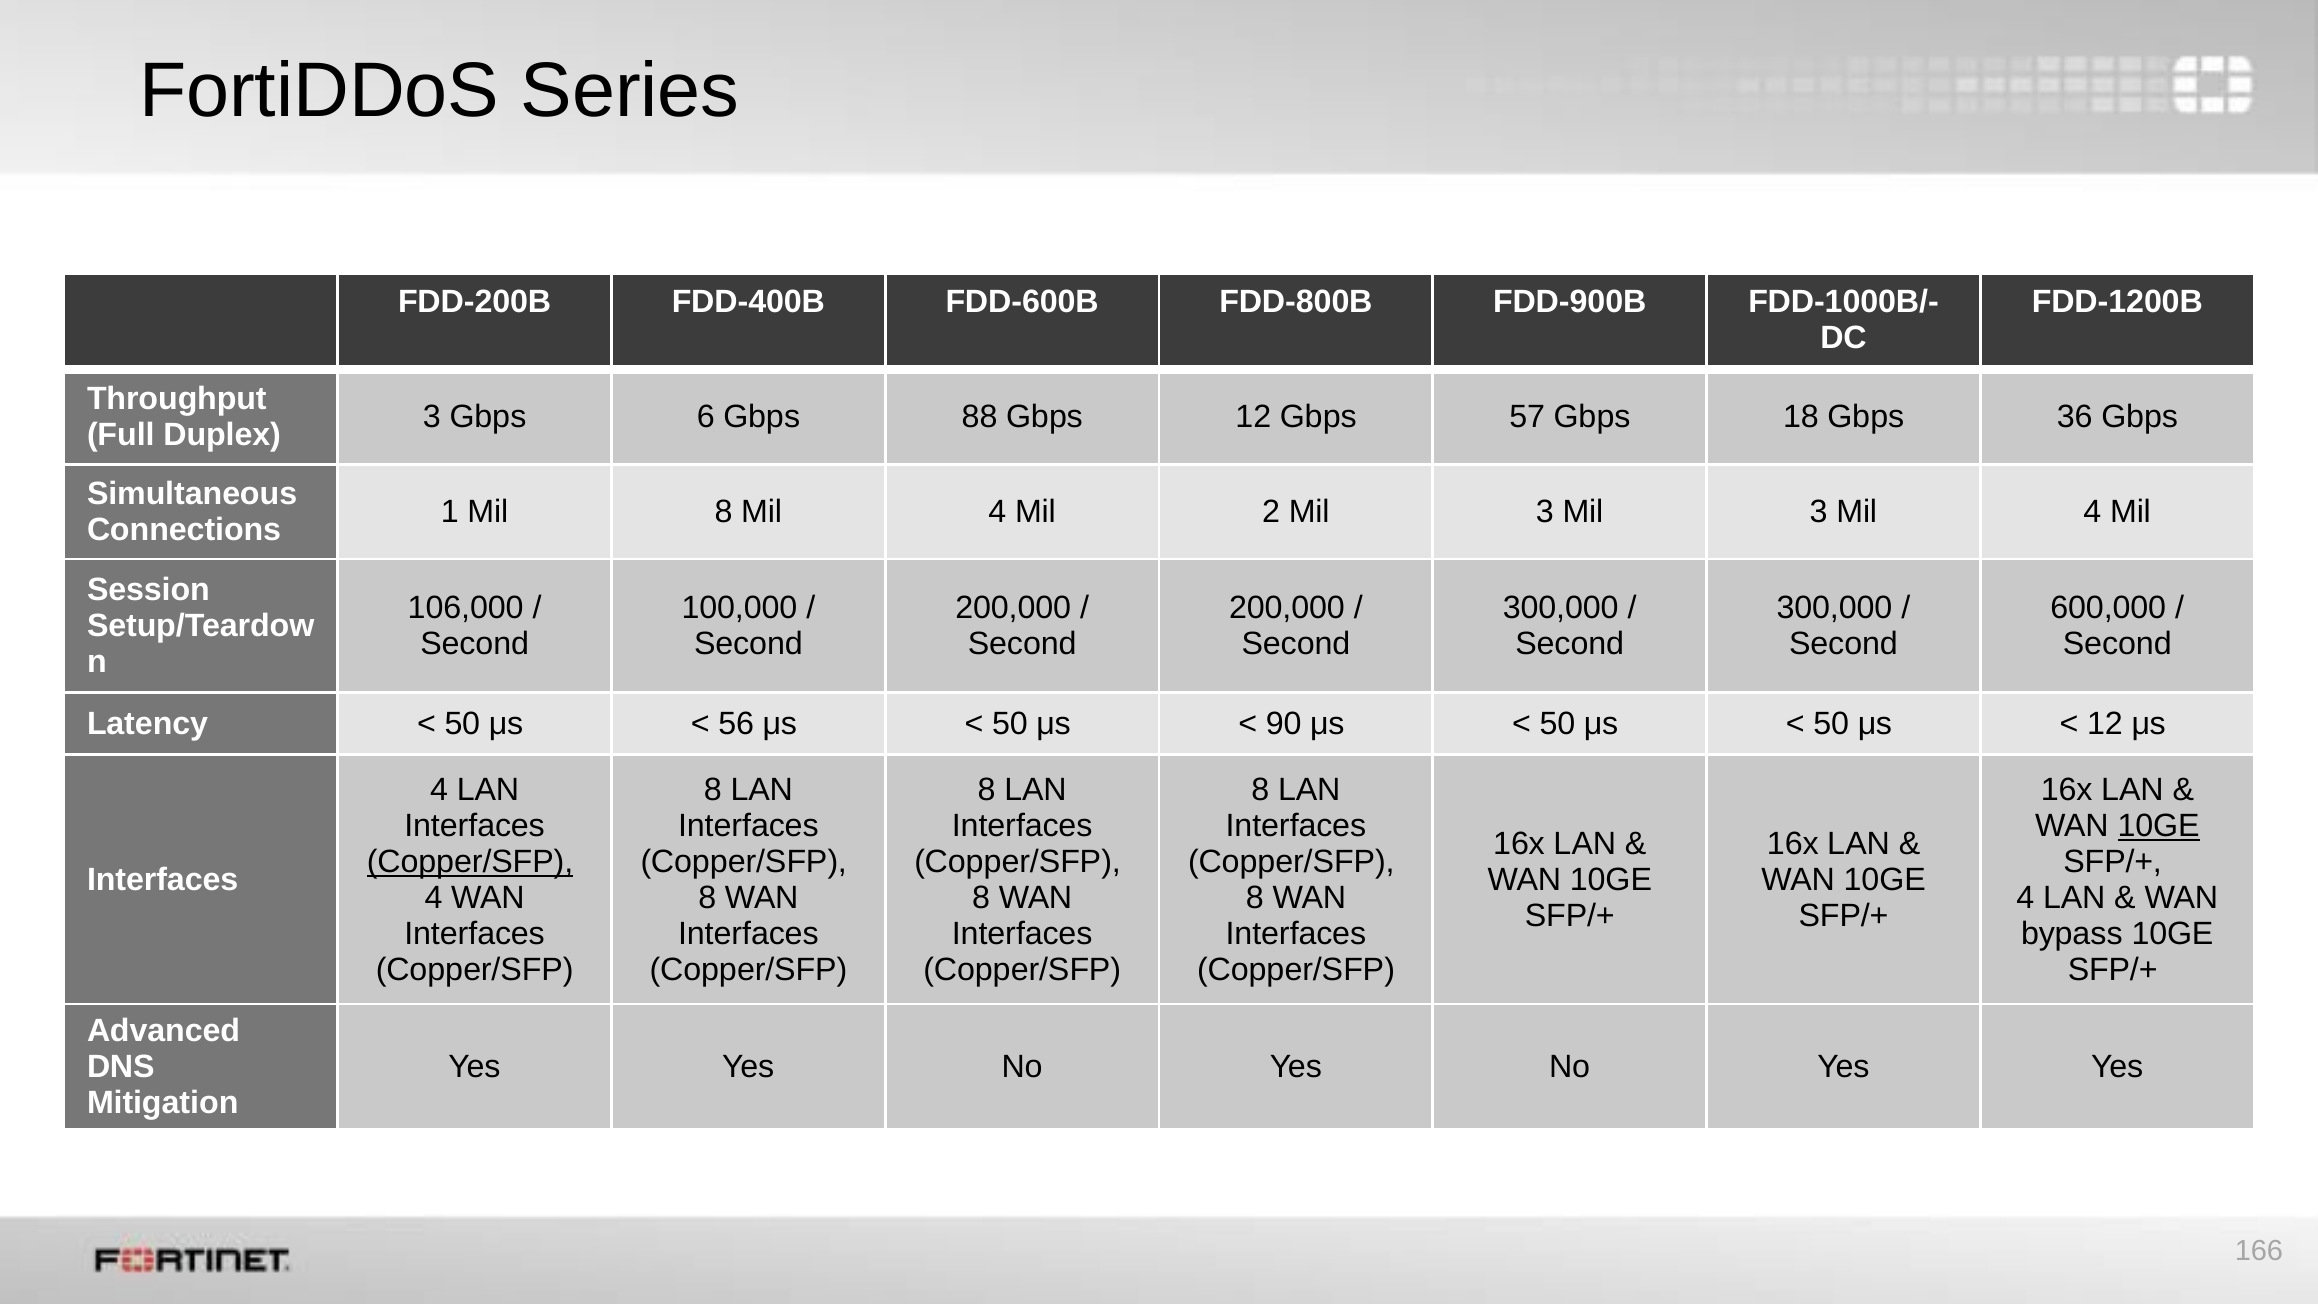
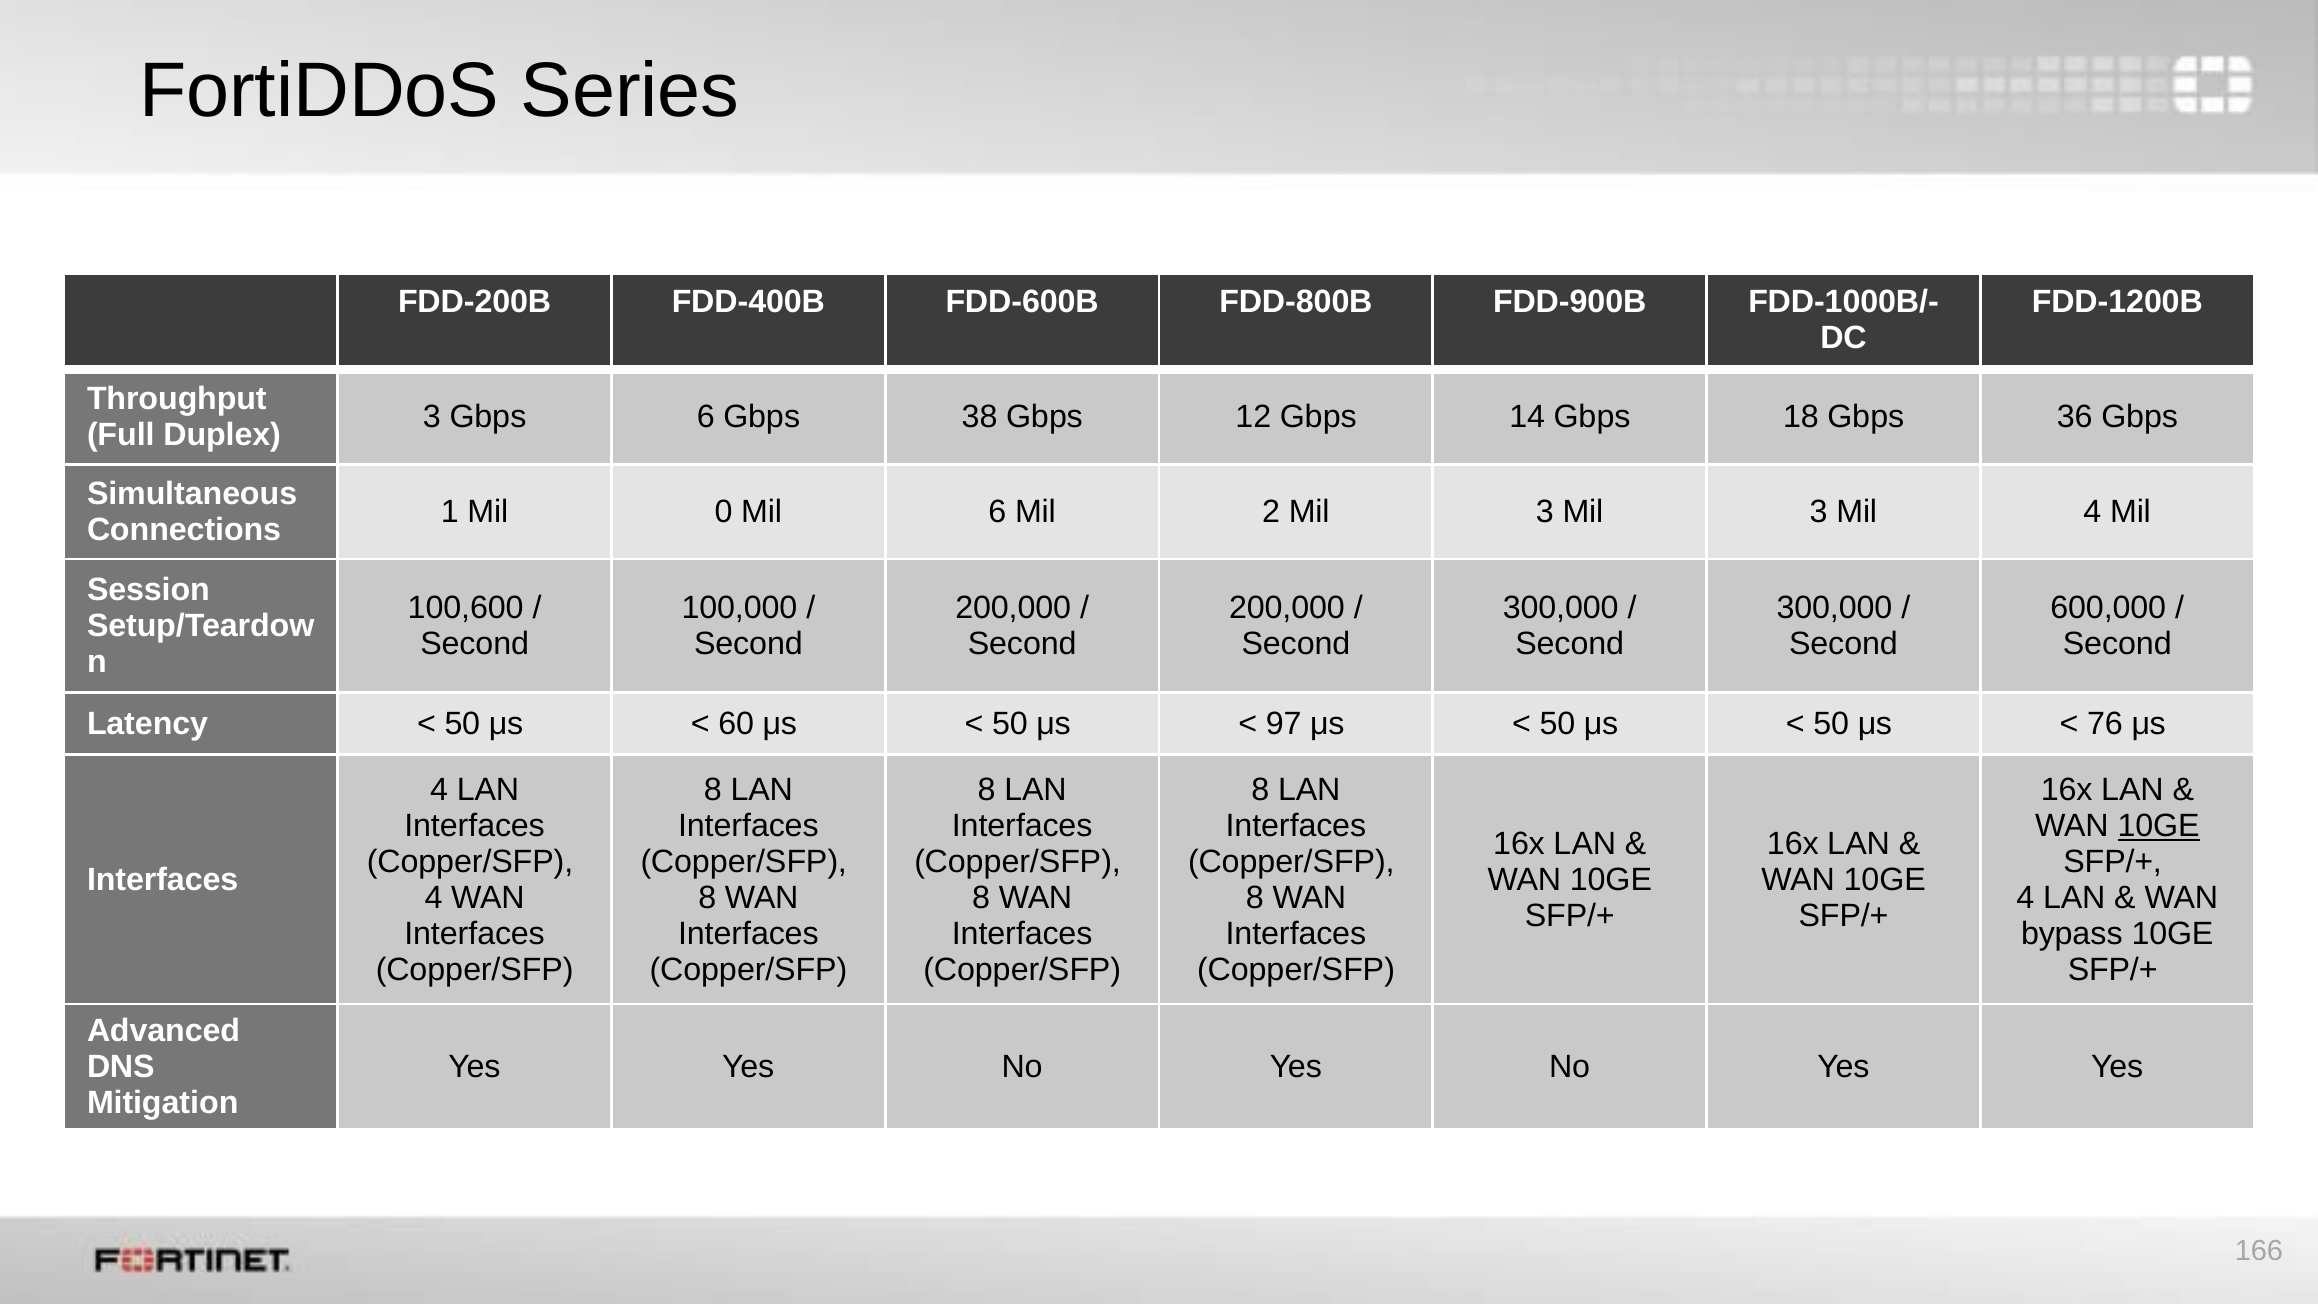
88: 88 -> 38 (980, 417)
57: 57 -> 14 (1527, 417)
Mil 8: 8 -> 0 (724, 512)
4: 4 -> 6 (997, 512)
106,000: 106,000 -> 100,600 (466, 608)
56: 56 -> 60 (736, 724)
90: 90 -> 97 (1284, 724)
12: 12 -> 76 (2105, 724)
Copper/SFP underline: present -> none (470, 862)
